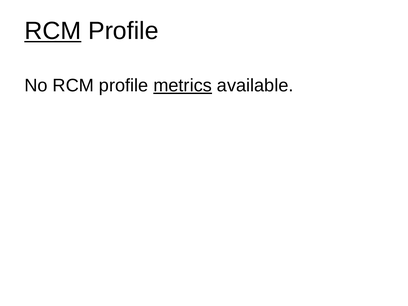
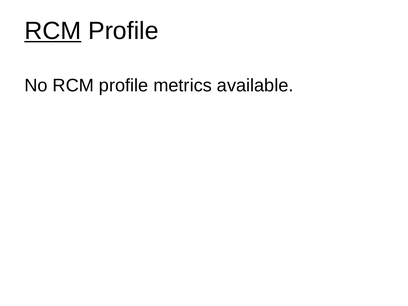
metrics underline: present -> none (183, 86)
